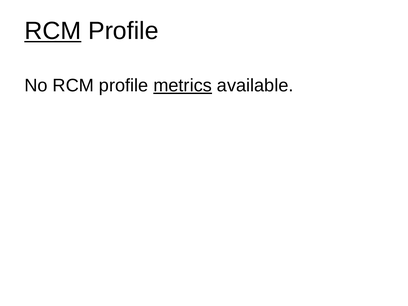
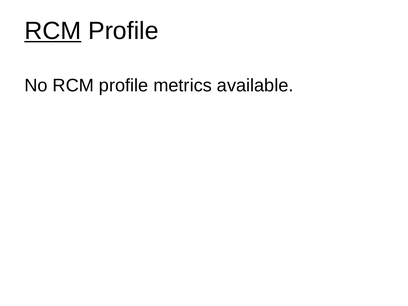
metrics underline: present -> none (183, 86)
